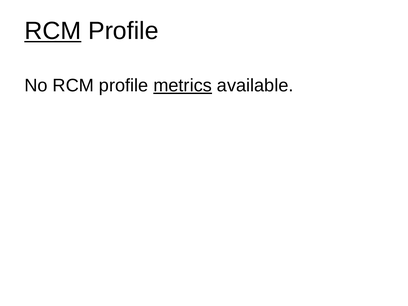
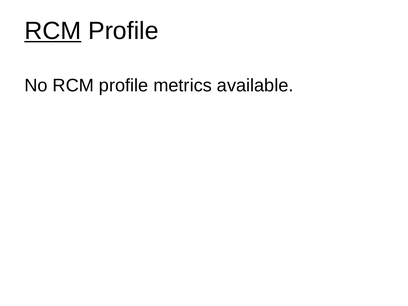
metrics underline: present -> none (183, 86)
